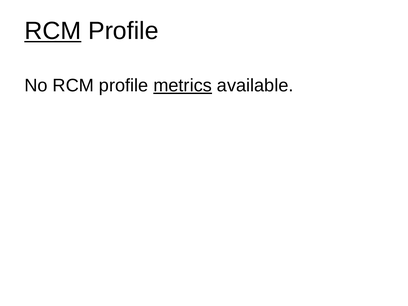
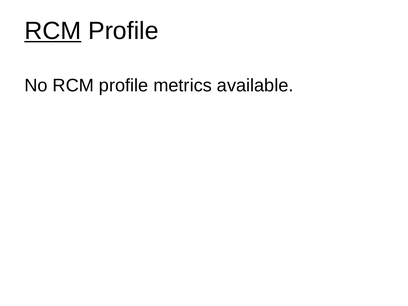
metrics underline: present -> none (183, 86)
